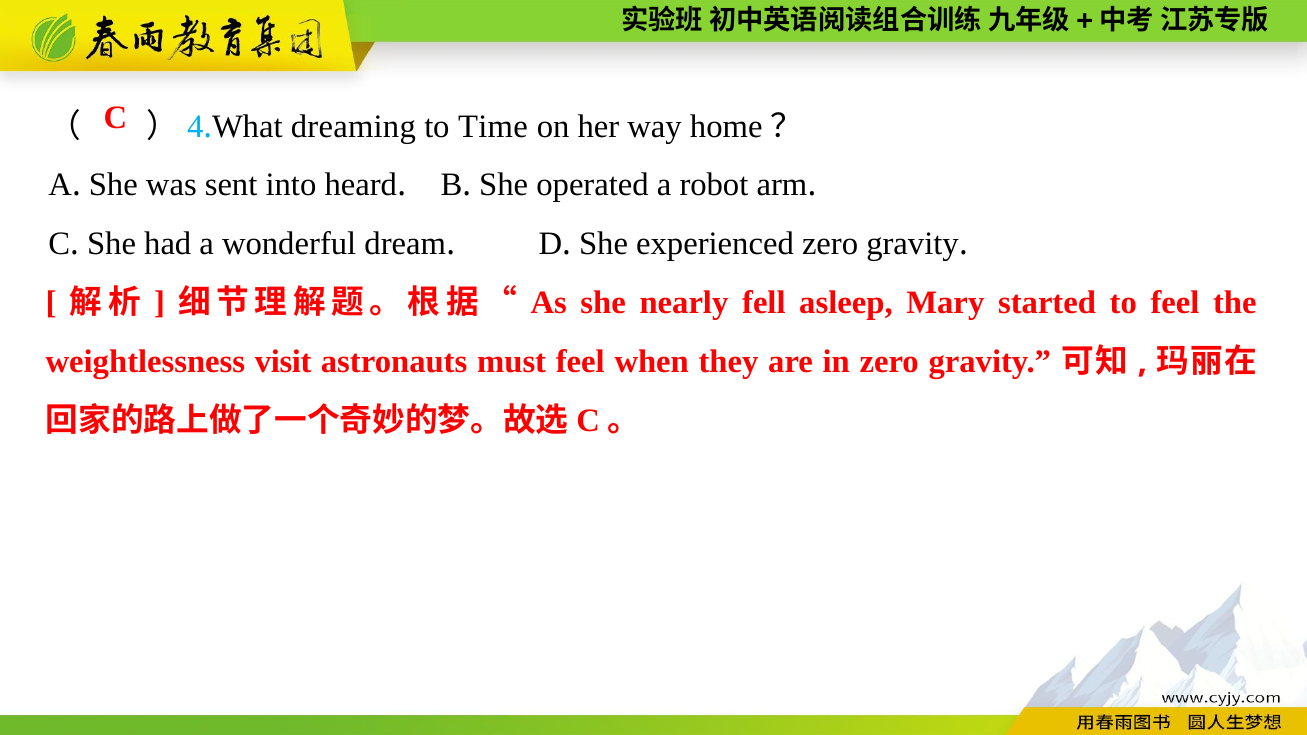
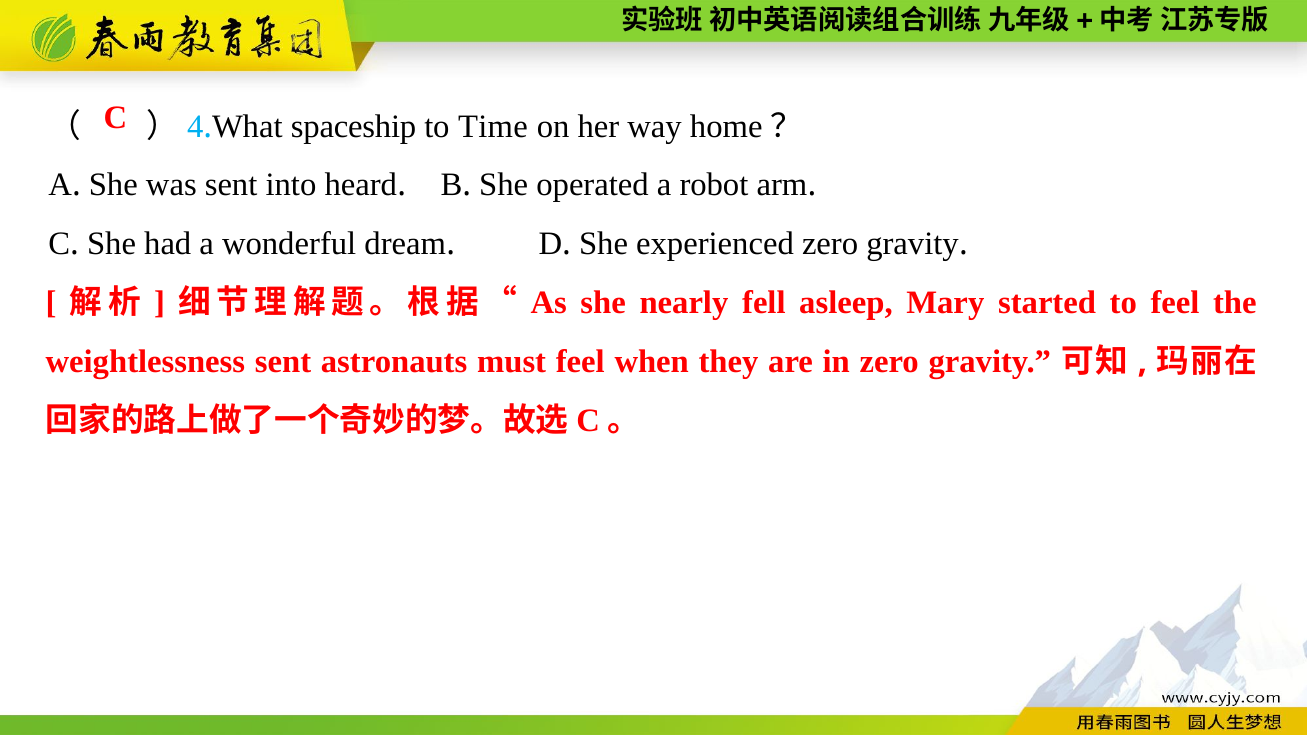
dreaming: dreaming -> spaceship (354, 126)
weightlessness visit: visit -> sent (283, 362)
